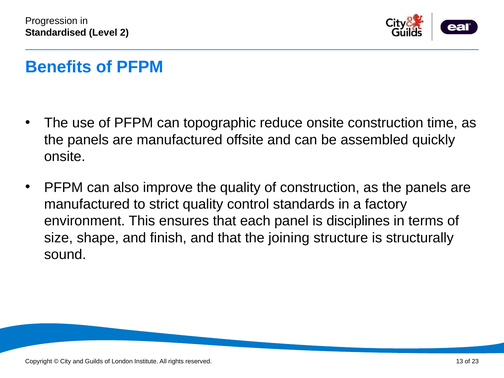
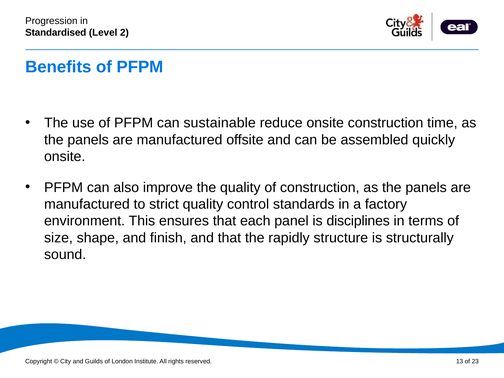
topographic: topographic -> sustainable (220, 123)
joining: joining -> rapidly (289, 238)
